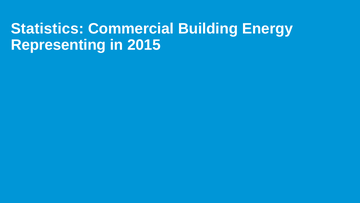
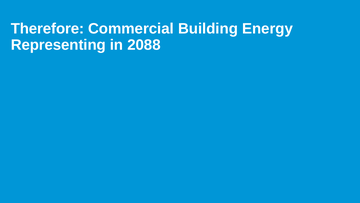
Statistics: Statistics -> Therefore (47, 29)
2015: 2015 -> 2088 (144, 45)
